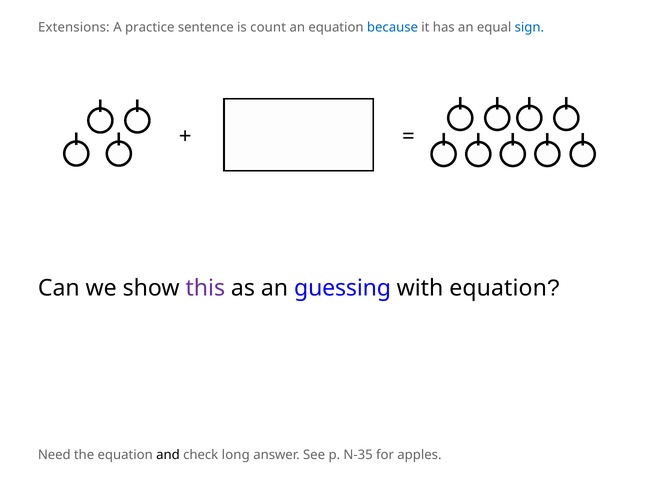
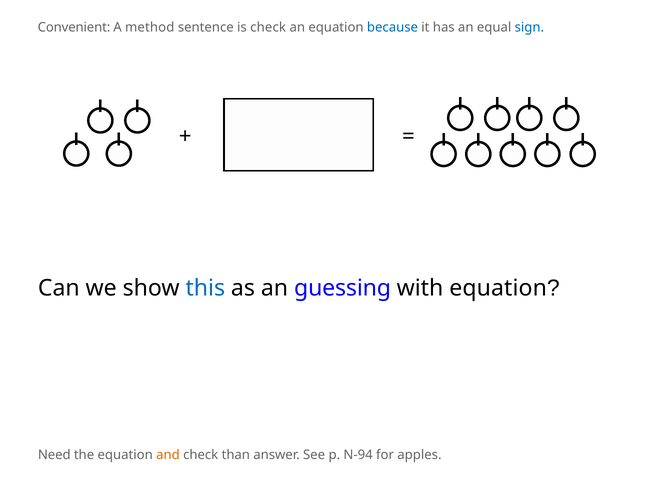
Extensions: Extensions -> Convenient (74, 27)
practice: practice -> method (150, 27)
is count: count -> check (268, 27)
this colour: purple -> blue (205, 289)
and colour: black -> orange (168, 455)
long: long -> than (236, 455)
N-35: N-35 -> N-94 (358, 455)
